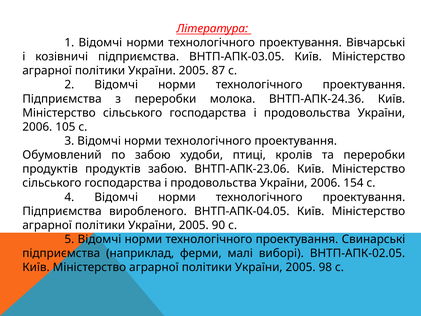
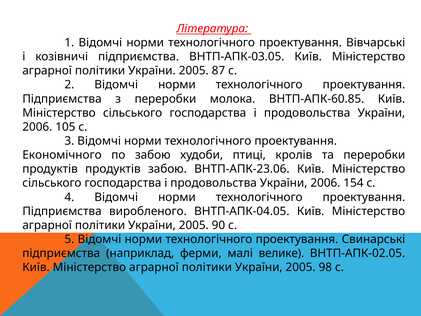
ВНТП-АПК-24.36: ВНТП-АПК-24.36 -> ВНТП-АПК-60.85 (317, 99)
Обумовлений: Обумовлений -> Економічного (62, 155)
виборі: виборі -> велике (281, 253)
